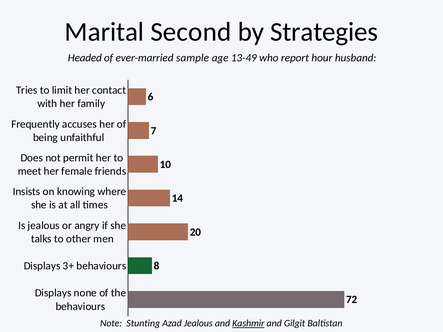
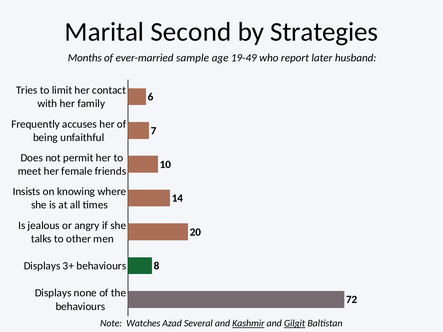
Headed: Headed -> Months (85, 58)
13-49: 13-49 -> 19-49 (244, 58)
hour: hour -> later (322, 58)
Stunting: Stunting -> Watches (143, 324)
Azad Jealous: Jealous -> Several (198, 324)
Gilgit underline: none -> present (295, 324)
